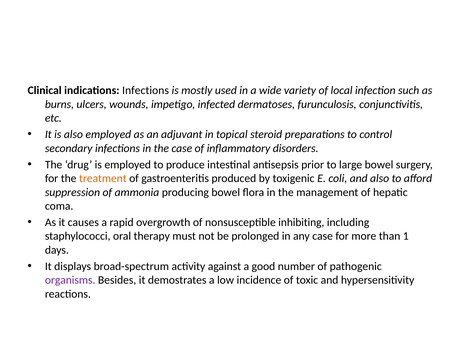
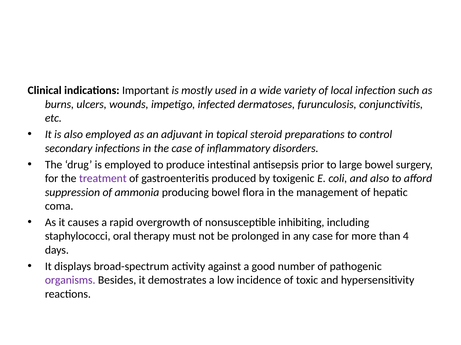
indications Infections: Infections -> Important (146, 91)
treatment colour: orange -> purple (103, 179)
1: 1 -> 4 (406, 237)
